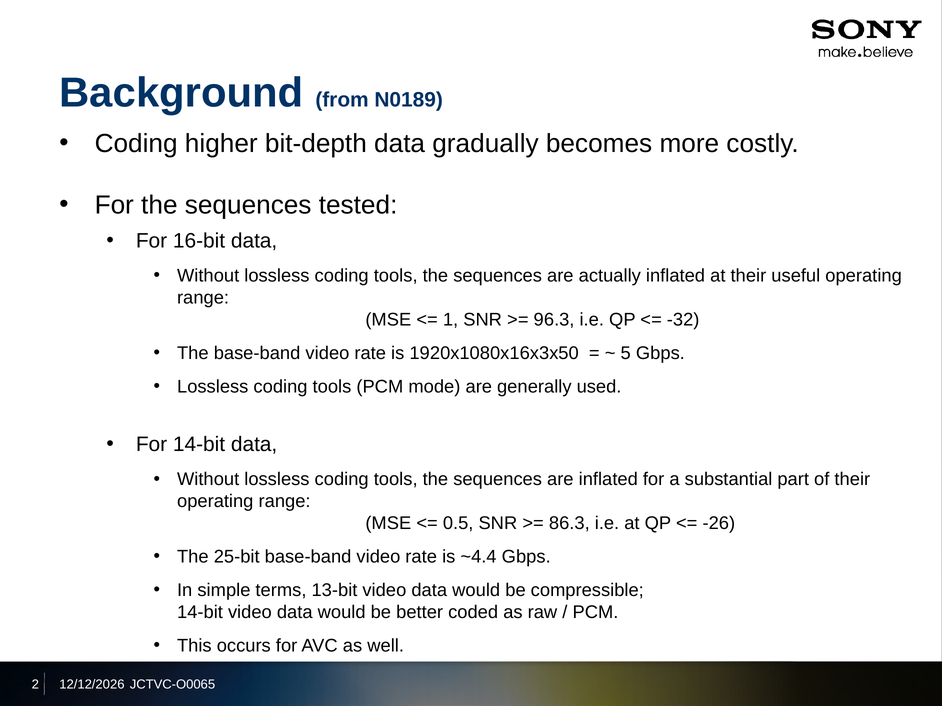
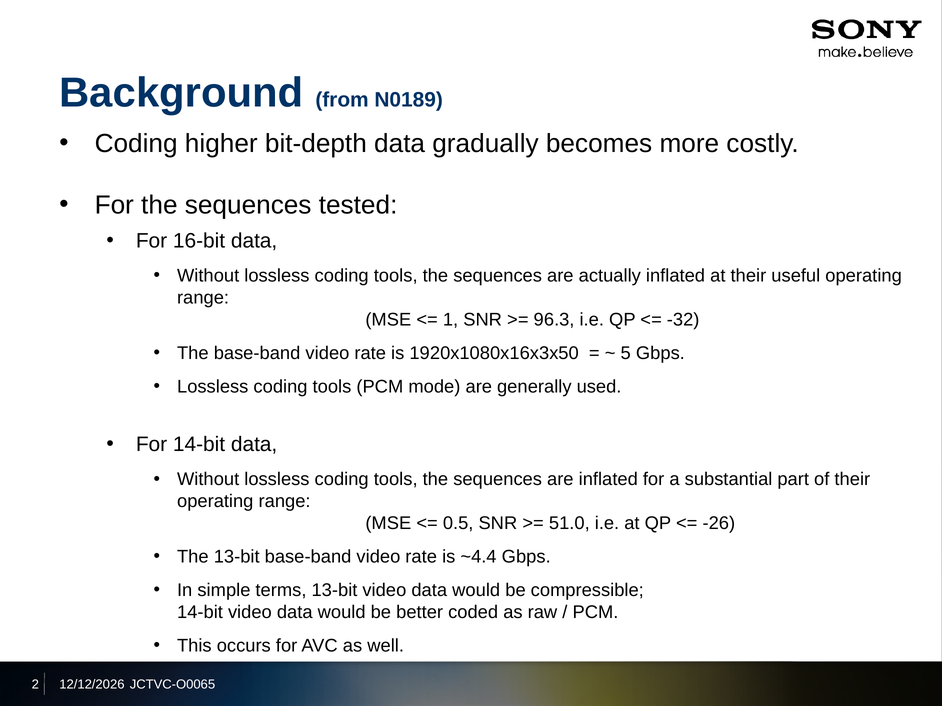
86.3: 86.3 -> 51.0 (569, 524)
The 25-bit: 25-bit -> 13-bit (237, 557)
